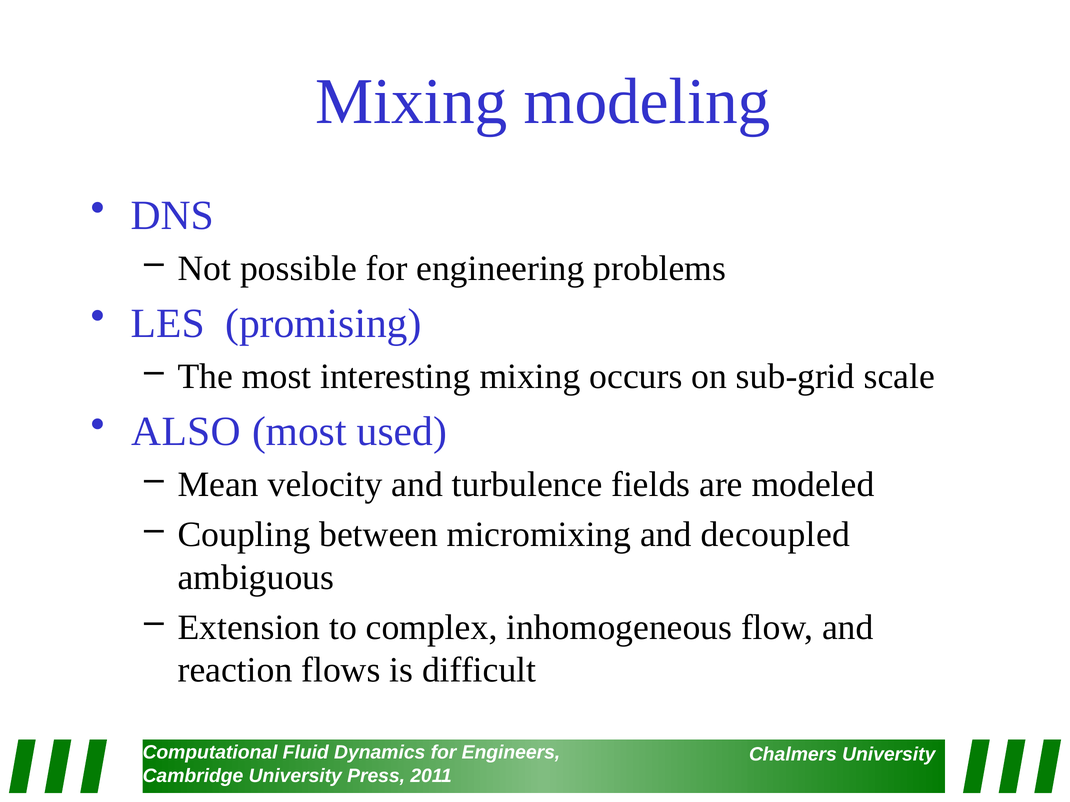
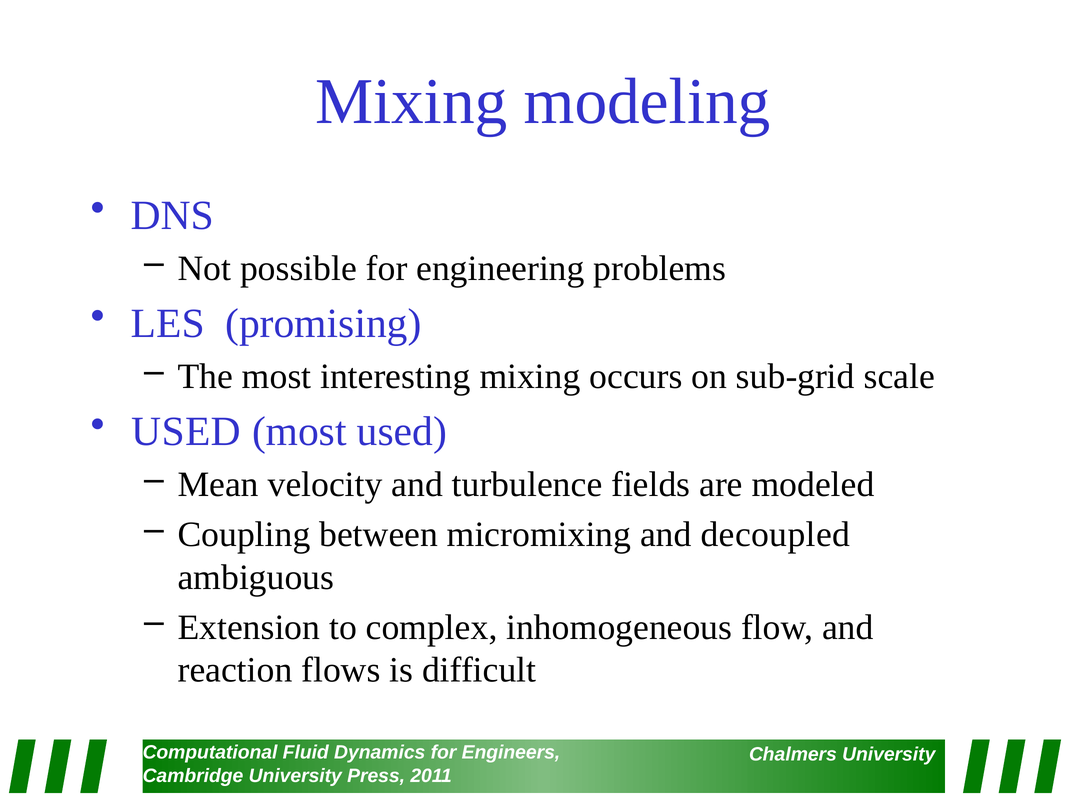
ALSO: ALSO -> USED (186, 432)
